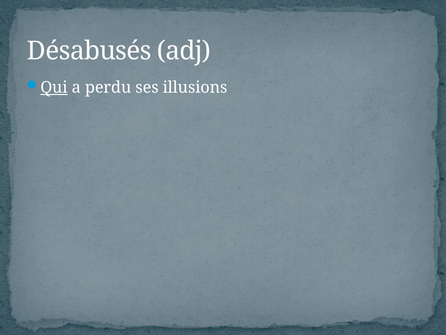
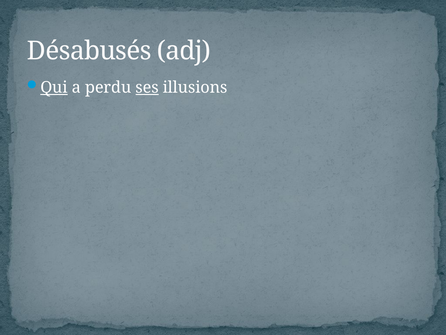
ses underline: none -> present (147, 87)
